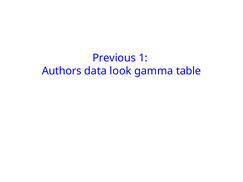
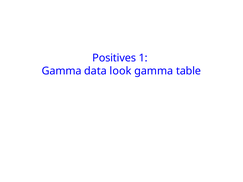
Previous: Previous -> Positives (114, 58)
Authors: Authors -> Gamma (62, 71)
